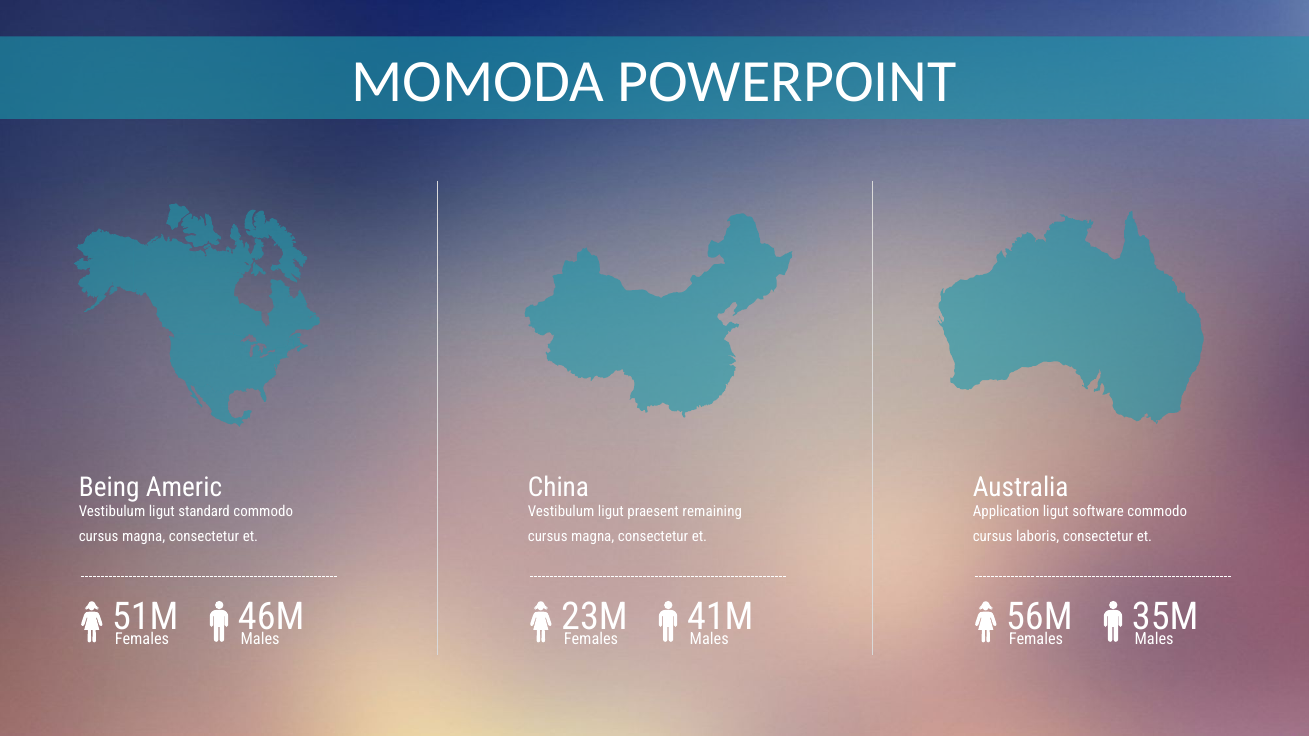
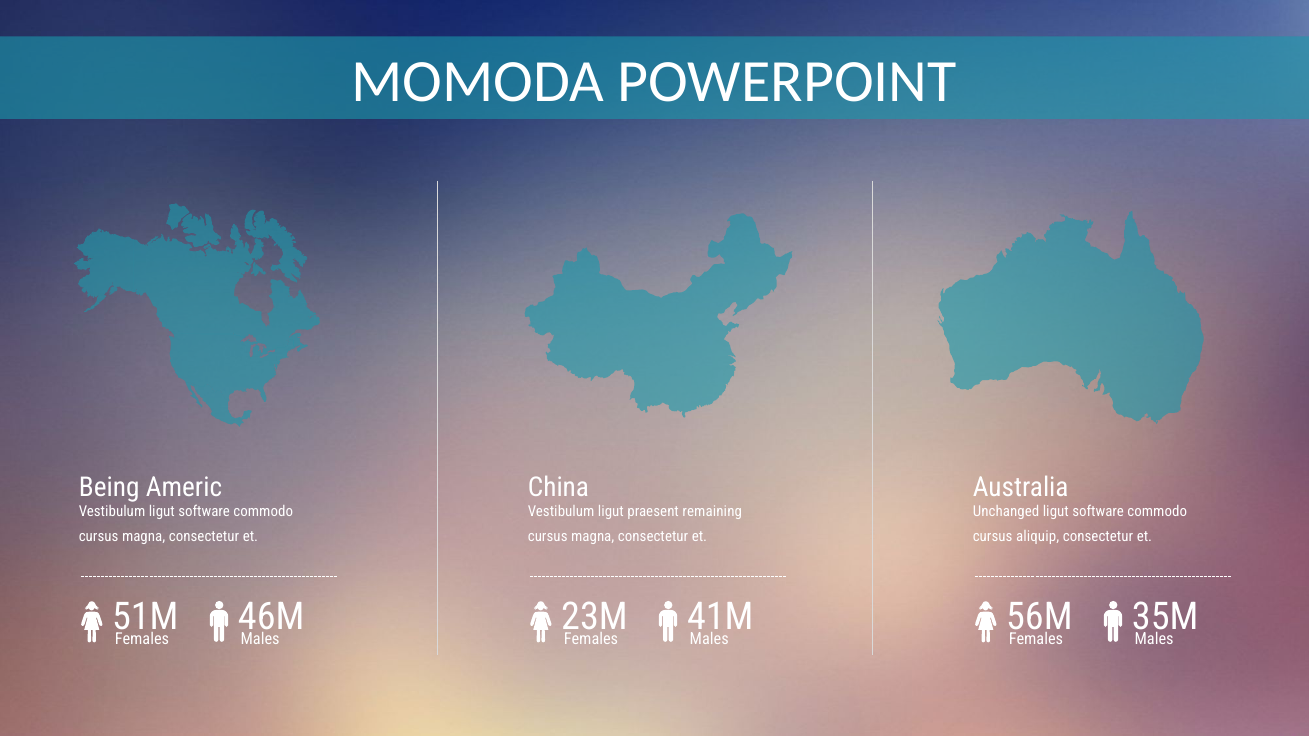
Vestibulum ligut standard: standard -> software (204, 511)
Application: Application -> Unchanged (1006, 511)
laboris: laboris -> aliquip (1038, 536)
